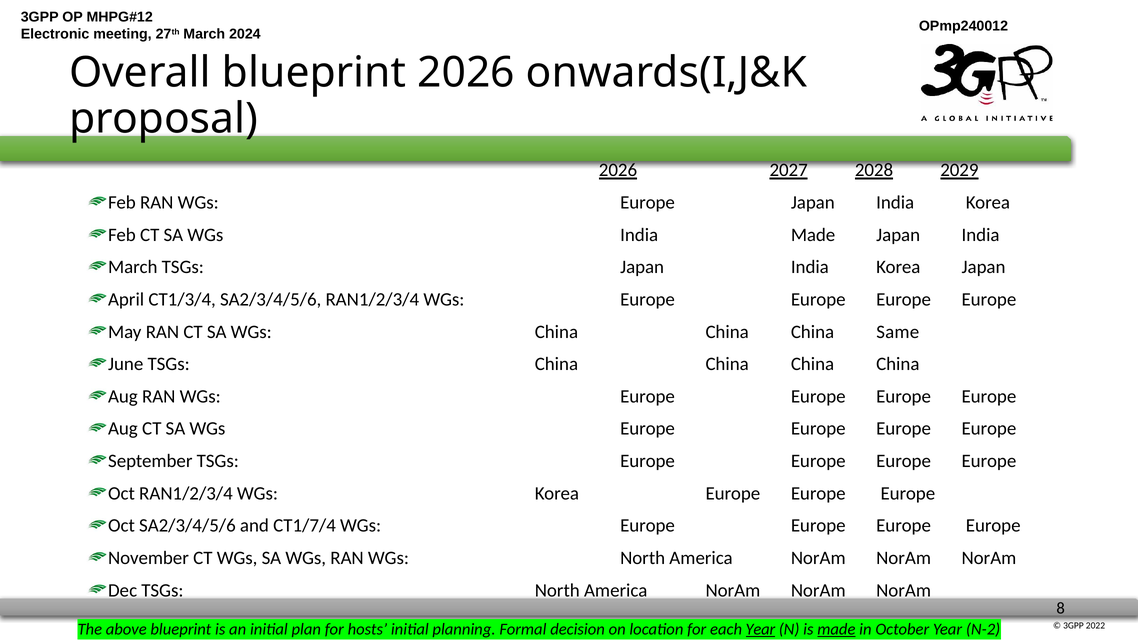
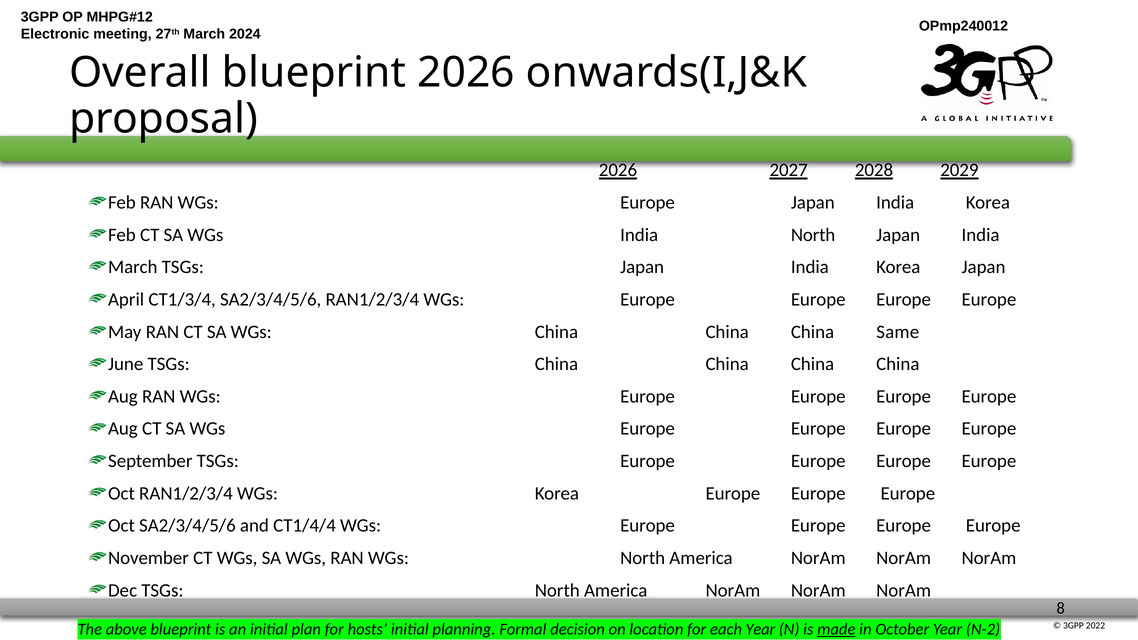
India Made: Made -> North (813, 235)
CT1/7/4: CT1/7/4 -> CT1/4/4 (305, 526)
Year underline: present -> none (760, 629)
